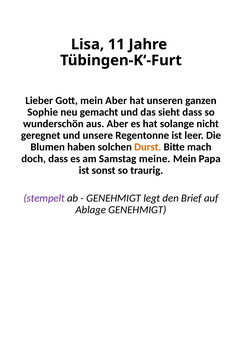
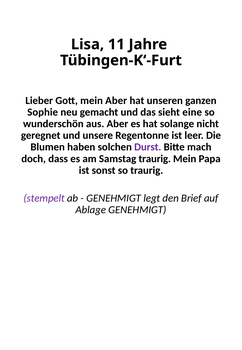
sieht dass: dass -> eine (192, 112)
Durst colour: orange -> purple (148, 147)
Samstag meine: meine -> traurig (155, 158)
